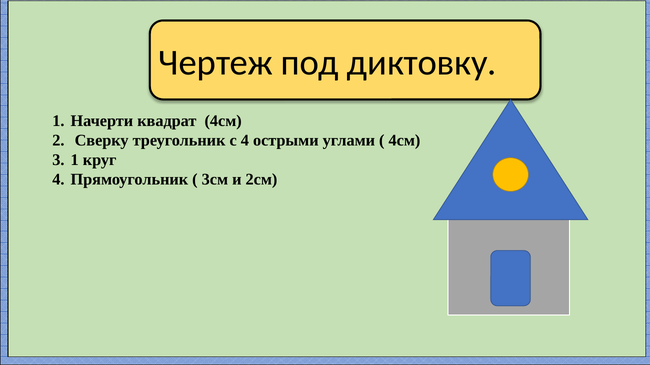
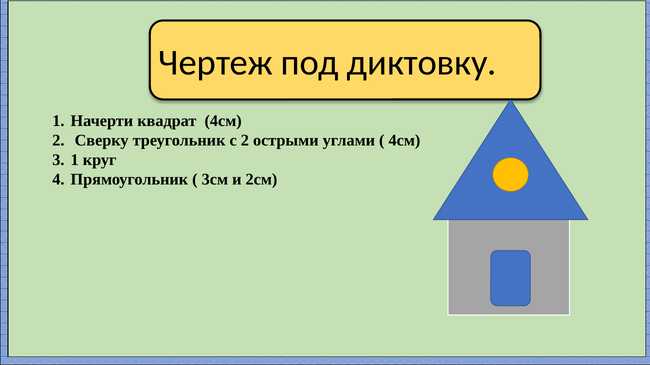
с 4: 4 -> 2 (245, 141)
